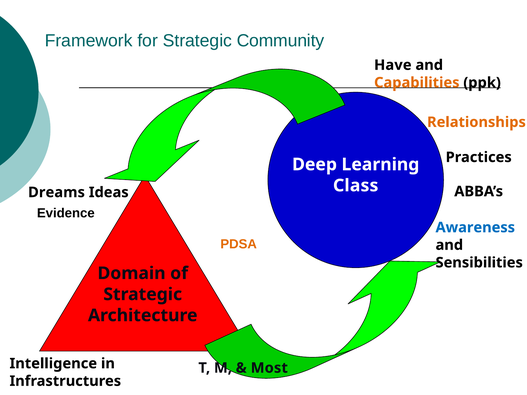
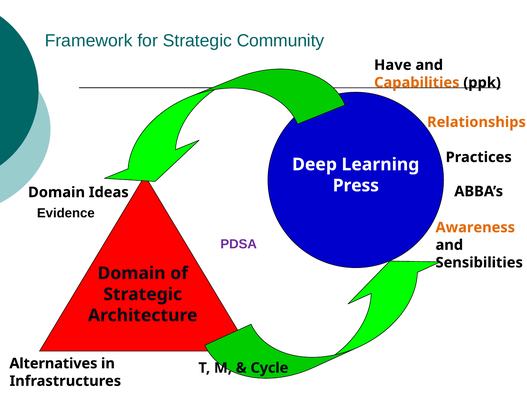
Class: Class -> Press (356, 186)
Dreams: Dreams -> Domain (57, 192)
Awareness colour: blue -> orange (475, 228)
PDSA colour: orange -> purple (239, 244)
Intelligence: Intelligence -> Alternatives (53, 364)
Most: Most -> Cycle (269, 368)
